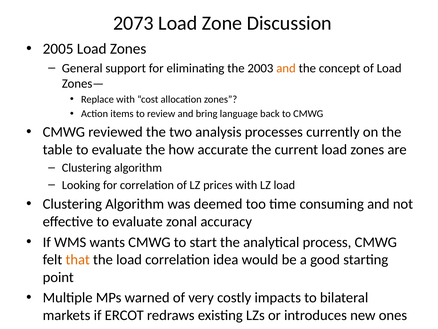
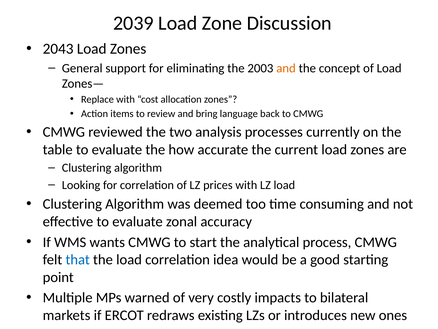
2073: 2073 -> 2039 (133, 23)
2005: 2005 -> 2043 (58, 49)
that colour: orange -> blue (78, 259)
